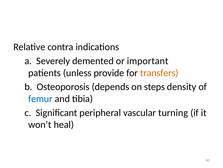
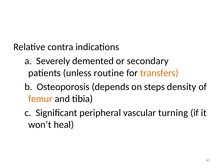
important: important -> secondary (148, 61)
provide: provide -> routine (109, 73)
femur colour: blue -> orange (40, 98)
